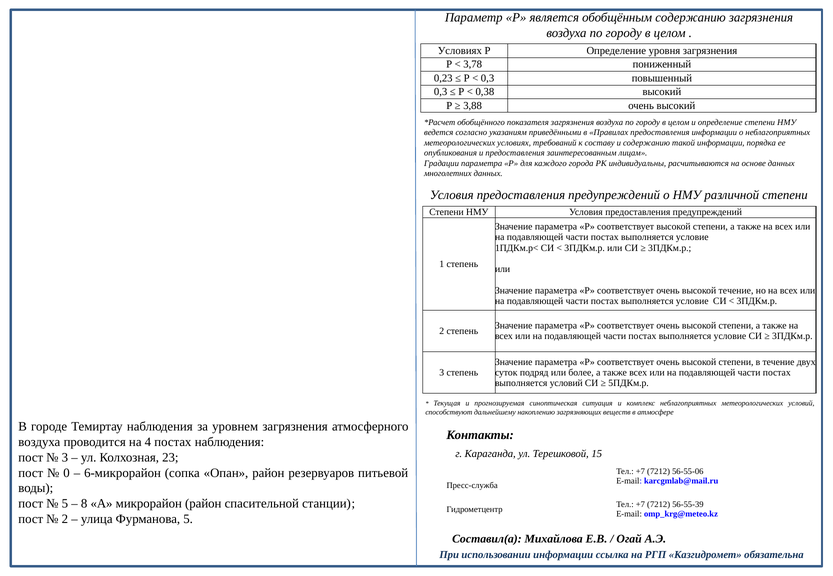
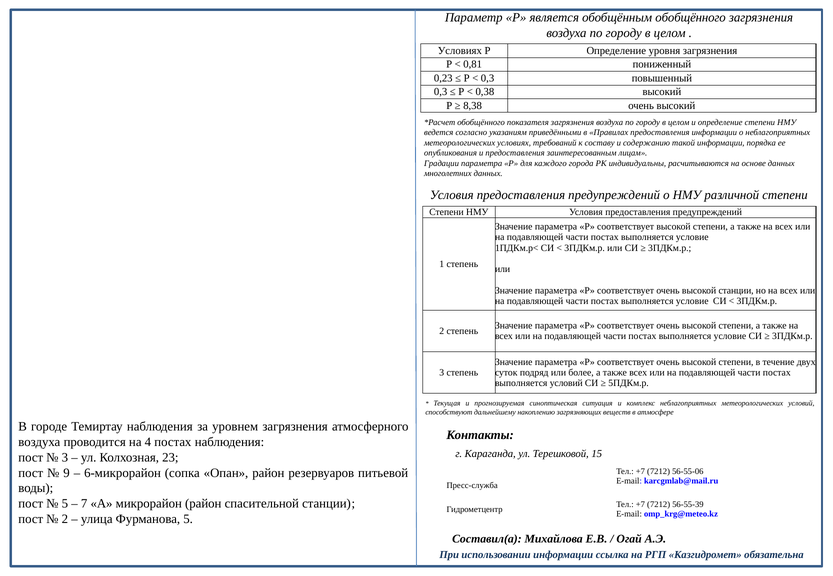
обобщённым содержанию: содержанию -> обобщённого (691, 17)
3,78: 3,78 -> 0,81 (473, 64)
3,88: 3,88 -> 8,38 (473, 106)
высокой течение: течение -> станции (736, 291)
0: 0 -> 9 (67, 473)
8: 8 -> 7 (84, 504)
